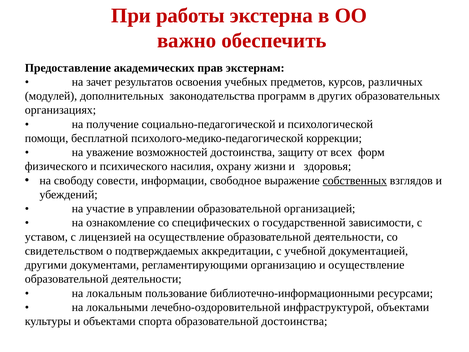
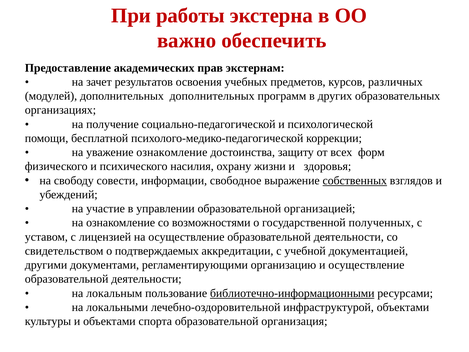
дополнительных законодательства: законодательства -> дополнительных (212, 96)
уважение возможностей: возможностей -> ознакомление (172, 152)
специфических: специфических -> возможностями (211, 223)
зависимости: зависимости -> полученных (381, 223)
библиотечно-информационными underline: none -> present (292, 293)
образовательной достоинства: достоинства -> организация (294, 321)
